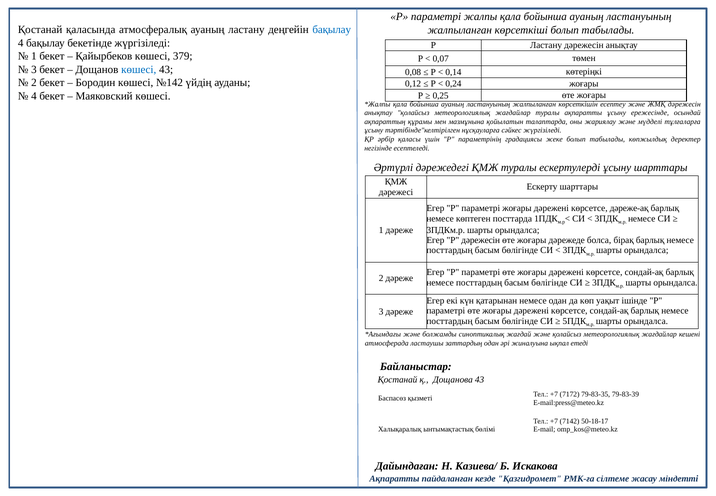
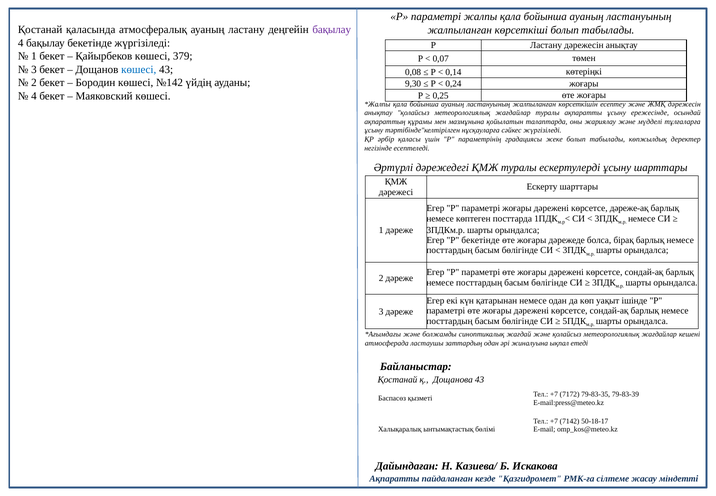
бақылау colour: blue -> purple (332, 30)
0,12: 0,12 -> 9,30 (413, 84)
P дәрежесін: дәрежесін -> бекетінде (481, 240)
